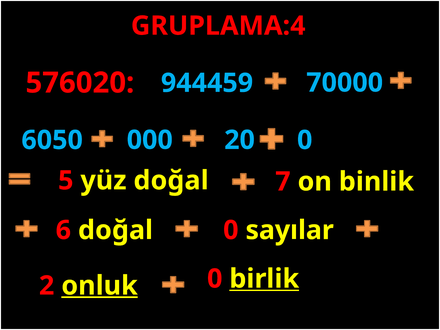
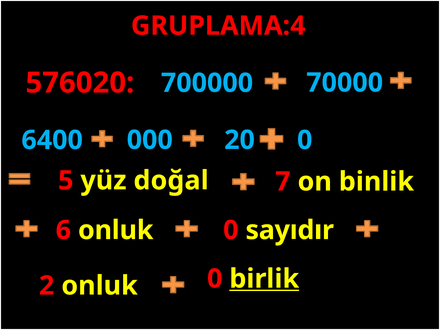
944459: 944459 -> 700000 (207, 83)
6050: 6050 -> 6400 (52, 140)
6 doğal: doğal -> onluk (116, 230)
sayılar: sayılar -> sayıdır (290, 230)
onluk underline: present -> none (100, 286)
